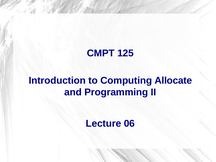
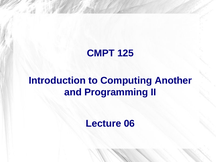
Allocate: Allocate -> Another (173, 80)
